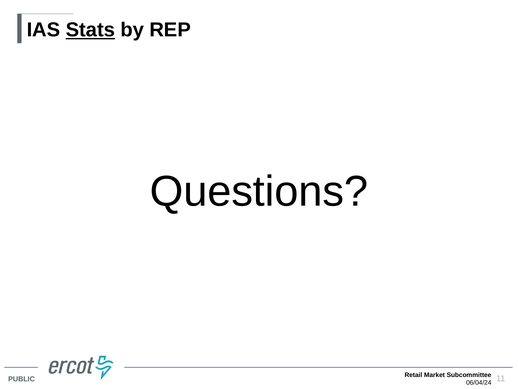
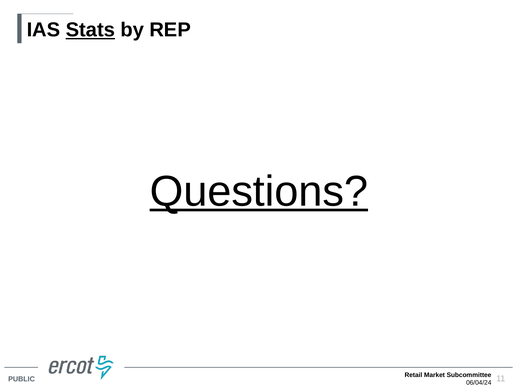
Questions underline: none -> present (259, 191)
